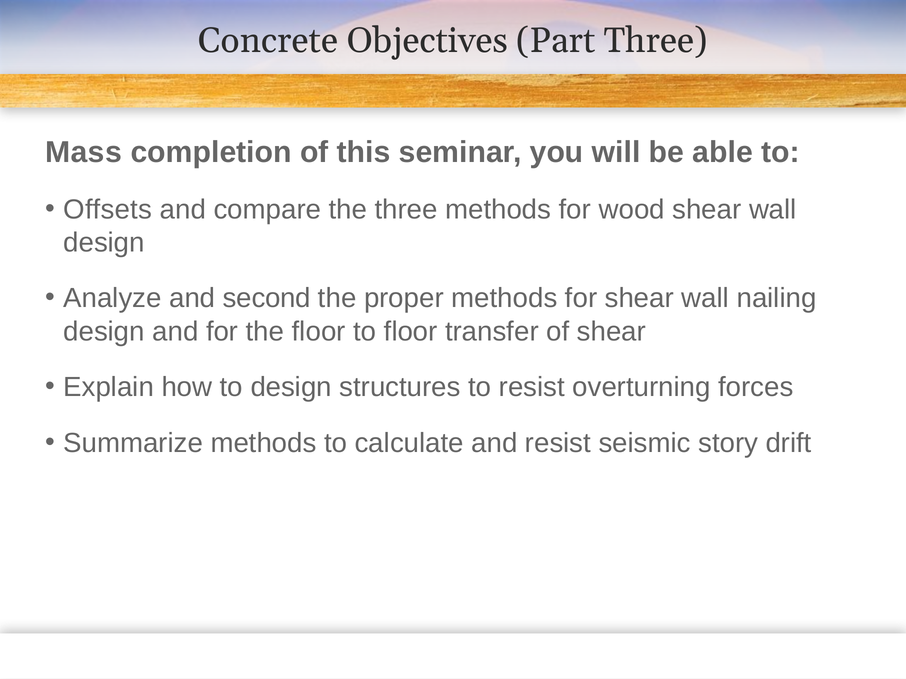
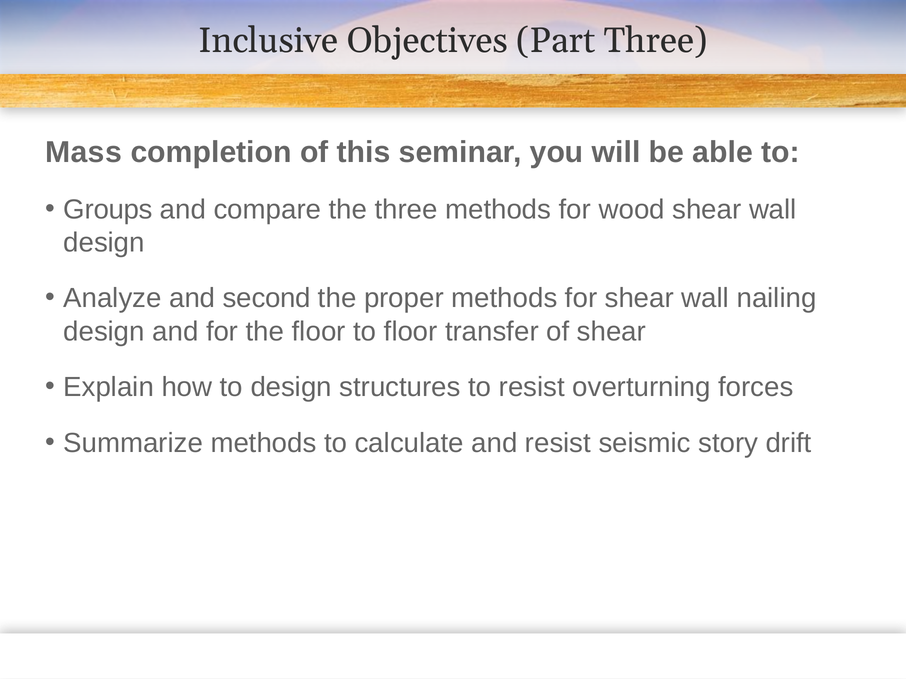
Concrete: Concrete -> Inclusive (268, 41)
Offsets: Offsets -> Groups (108, 210)
